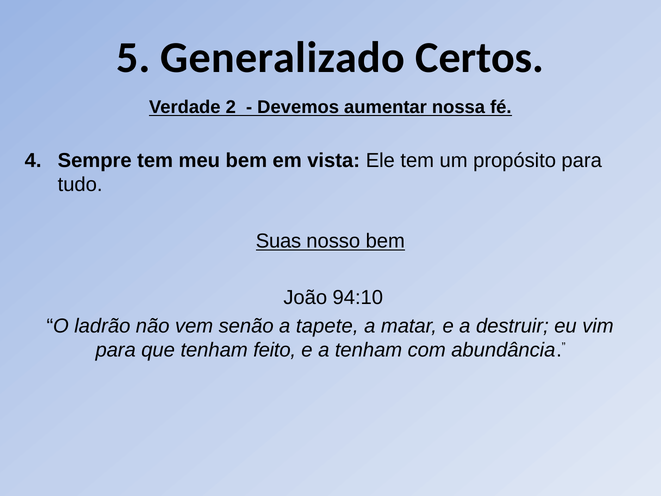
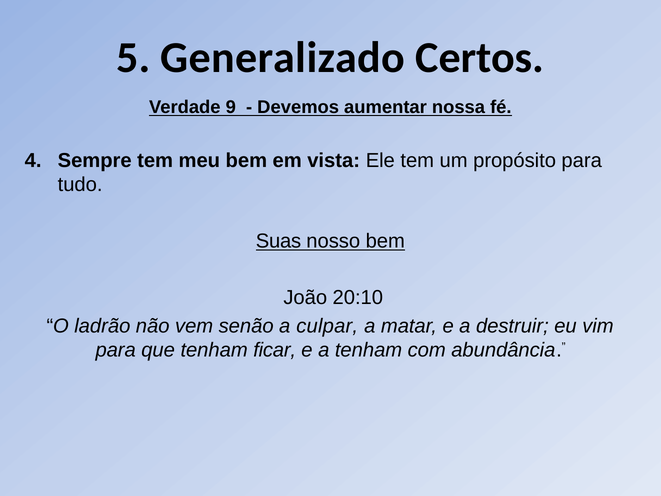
2: 2 -> 9 (231, 107)
94:10: 94:10 -> 20:10 (358, 298)
tapete: tapete -> culpar (327, 326)
feito: feito -> ficar (275, 350)
